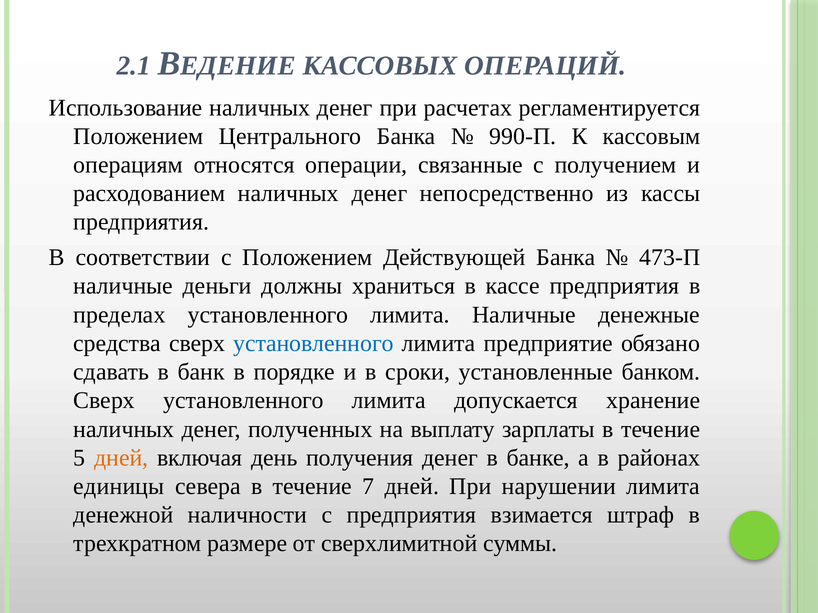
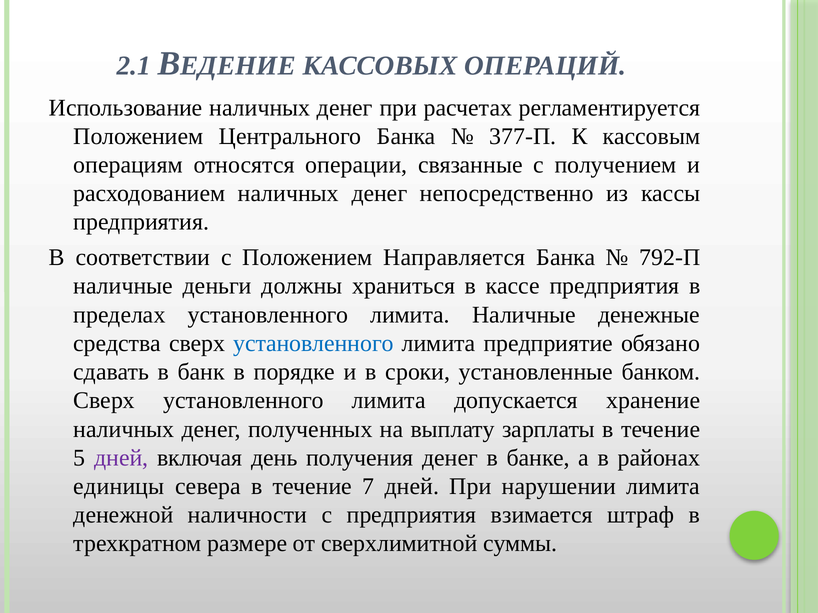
990-П: 990-П -> 377-П (523, 136)
Действующей: Действующей -> Направляется (454, 258)
473-П: 473-П -> 792-П (670, 258)
дней colour: orange -> purple (121, 458)
